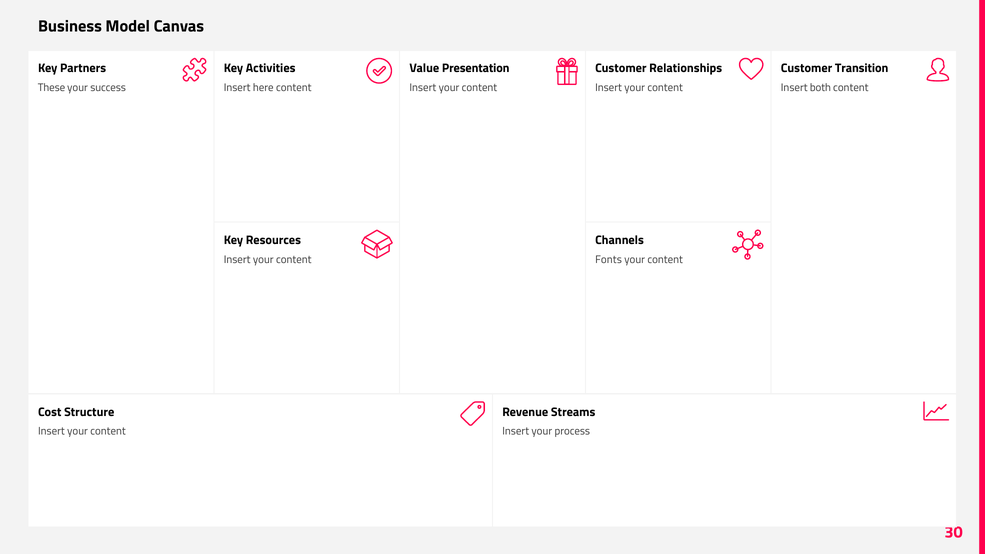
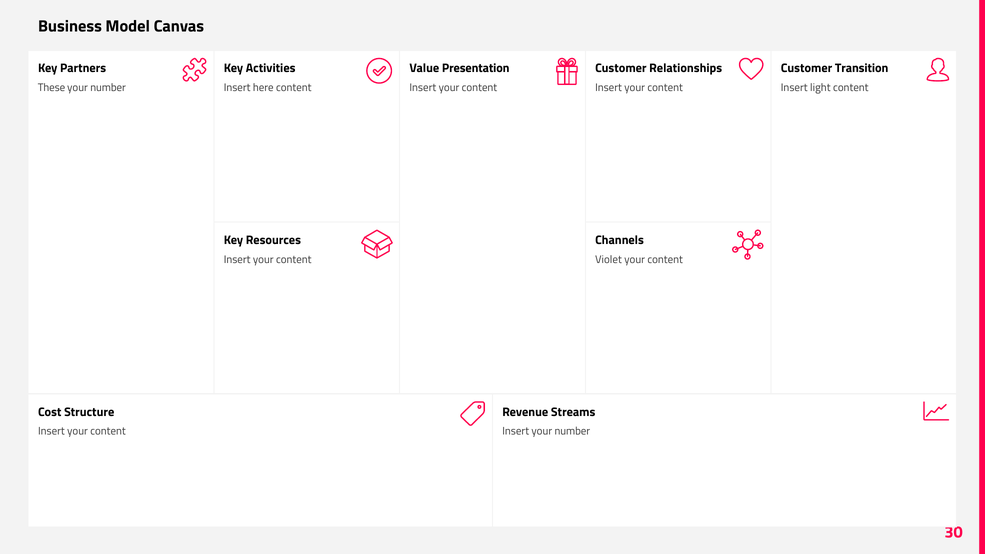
success: success -> number (108, 88)
both: both -> light (820, 88)
Fonts: Fonts -> Violet (609, 260)
Insert your process: process -> number (572, 431)
